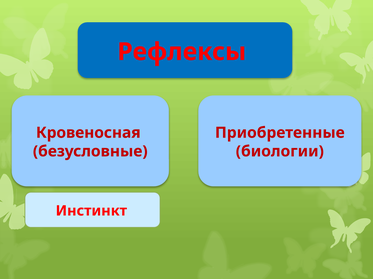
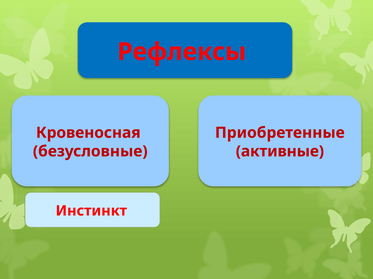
биологии: биологии -> активные (280, 152)
